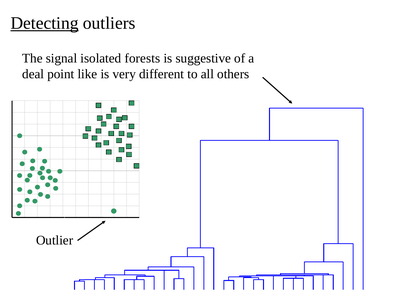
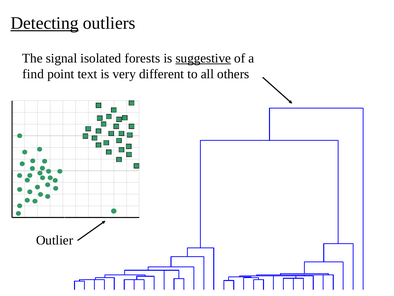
suggestive underline: none -> present (203, 58)
deal: deal -> find (33, 74)
like: like -> text (87, 74)
